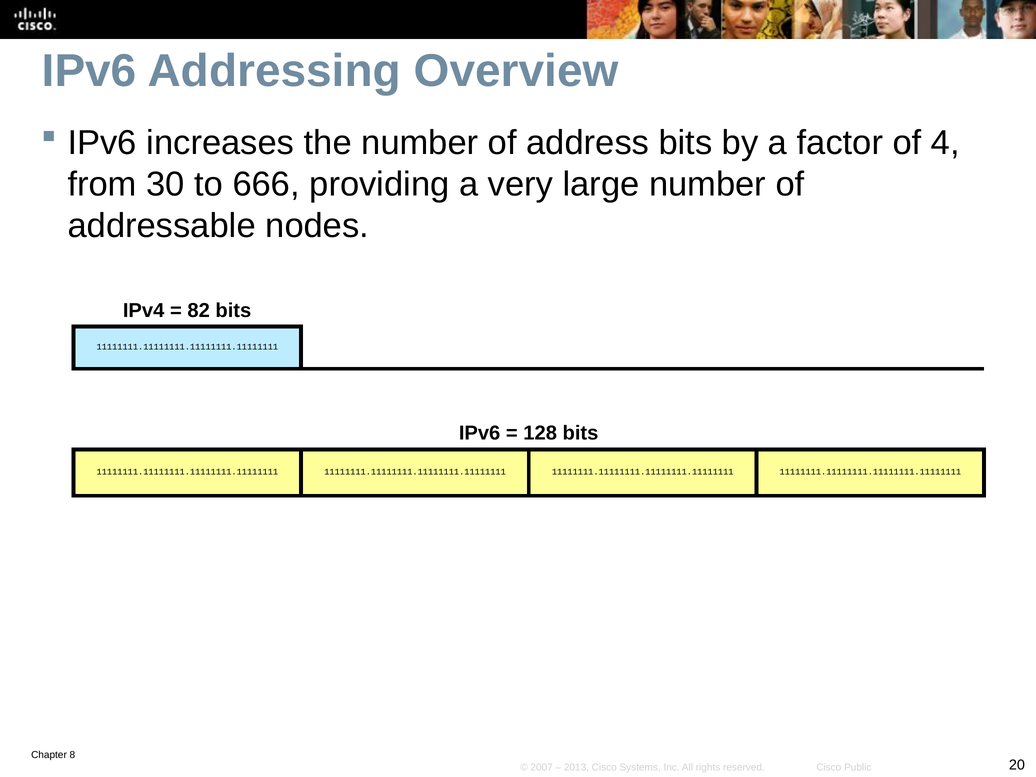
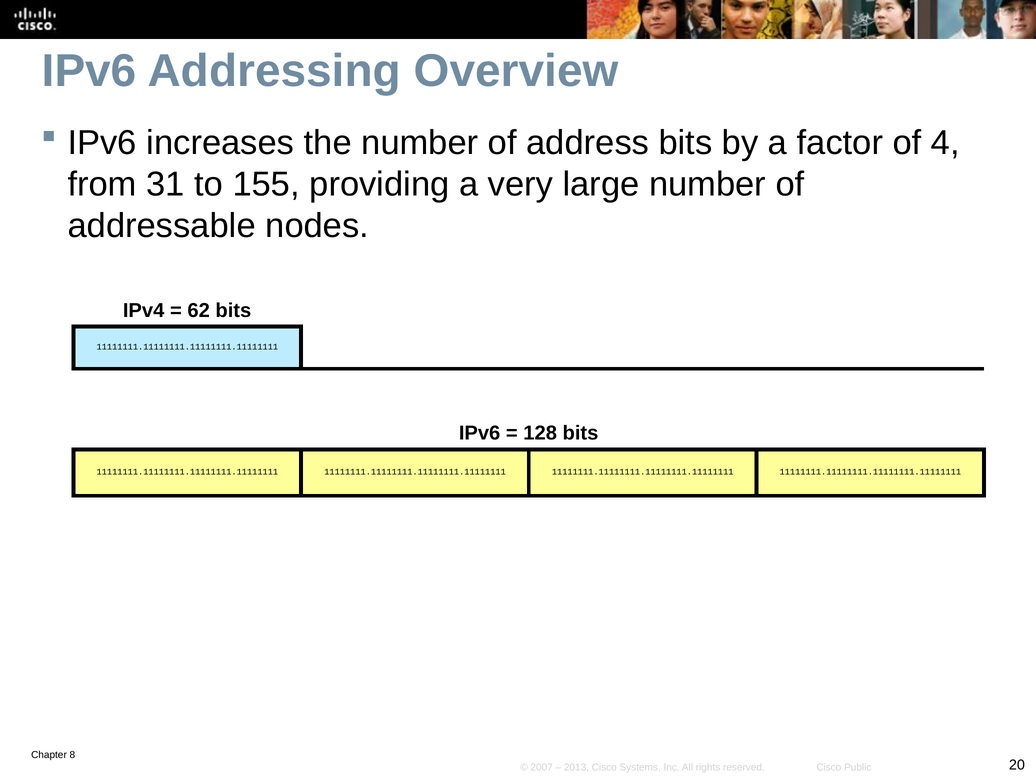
30: 30 -> 31 (165, 184)
666: 666 -> 155 (266, 184)
82: 82 -> 62 (199, 310)
